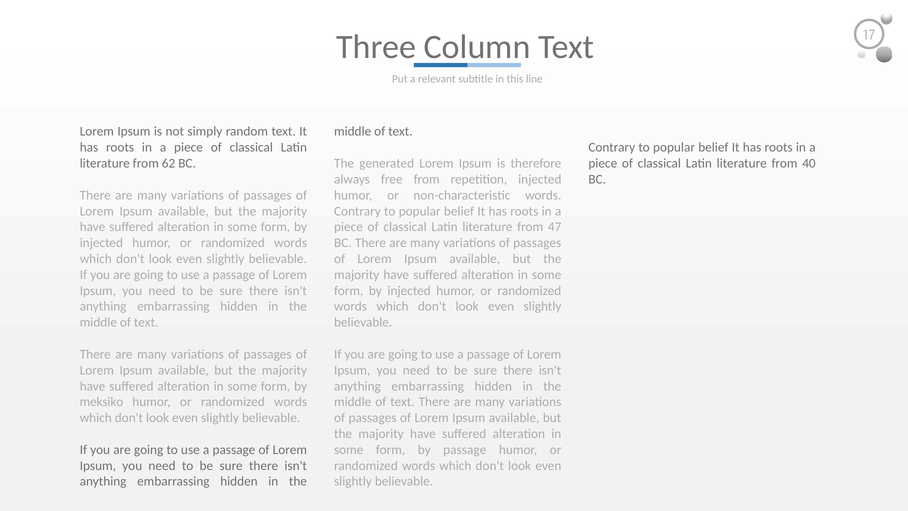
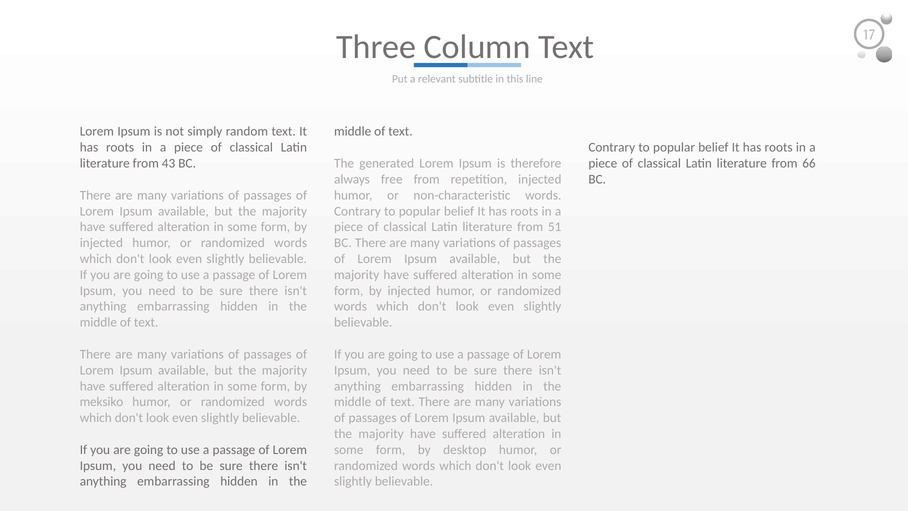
62: 62 -> 43 (169, 163)
40: 40 -> 66 (809, 163)
47: 47 -> 51 (555, 227)
by passage: passage -> desktop (465, 450)
